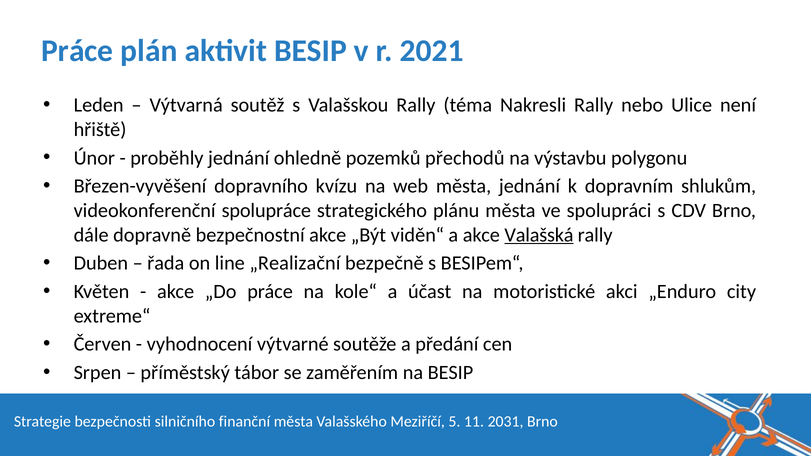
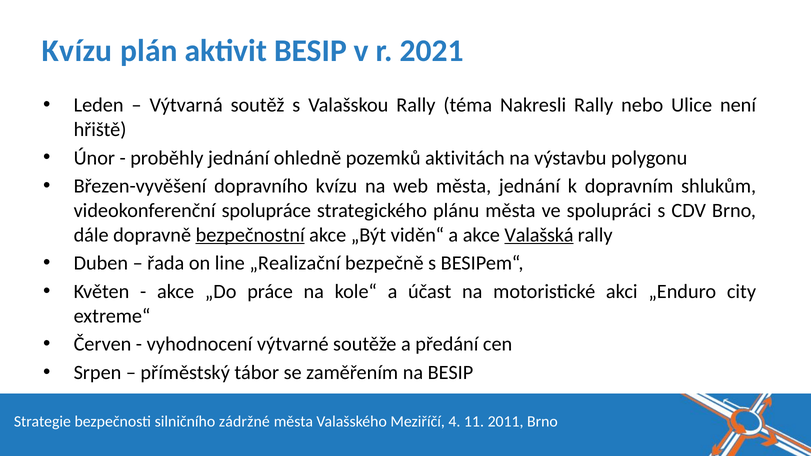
Práce: Práce -> Kvízu (77, 51)
přechodů: přechodů -> aktivitách (465, 158)
bezpečnostní underline: none -> present (250, 235)
finanční: finanční -> zádržné (244, 422)
5: 5 -> 4 (454, 422)
2031: 2031 -> 2011 (506, 422)
